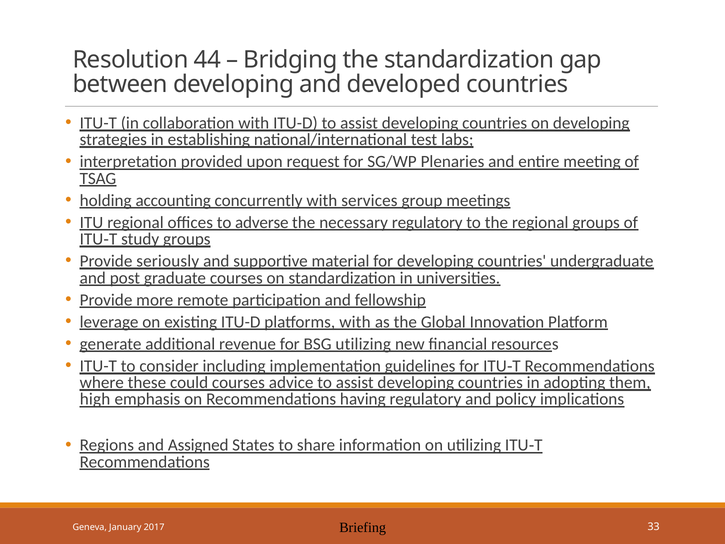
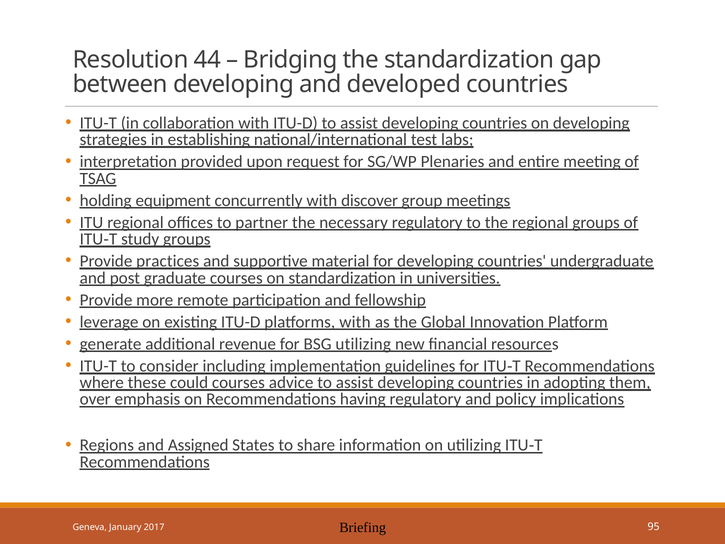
accounting: accounting -> equipment (173, 200)
services: services -> discover (370, 200)
adverse: adverse -> partner (262, 222)
seriously: seriously -> practices (168, 261)
high: high -> over (95, 399)
33: 33 -> 95 (654, 527)
